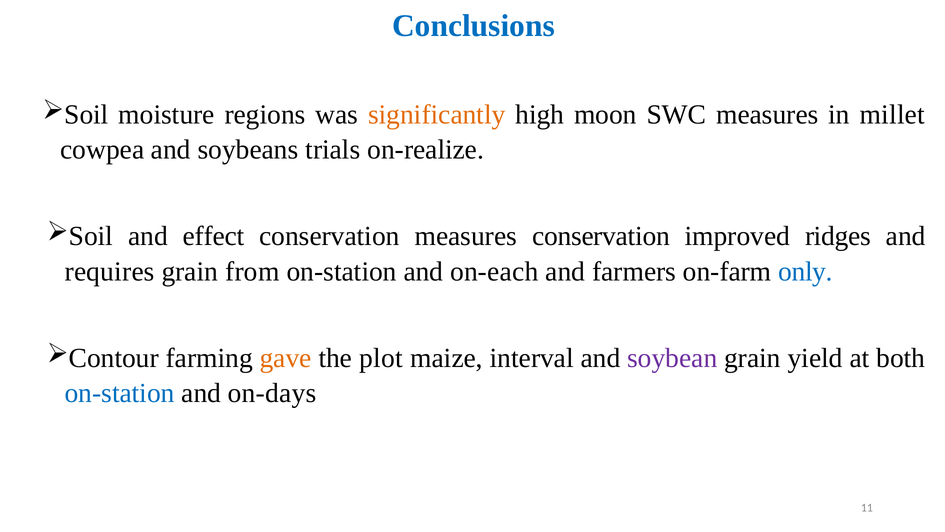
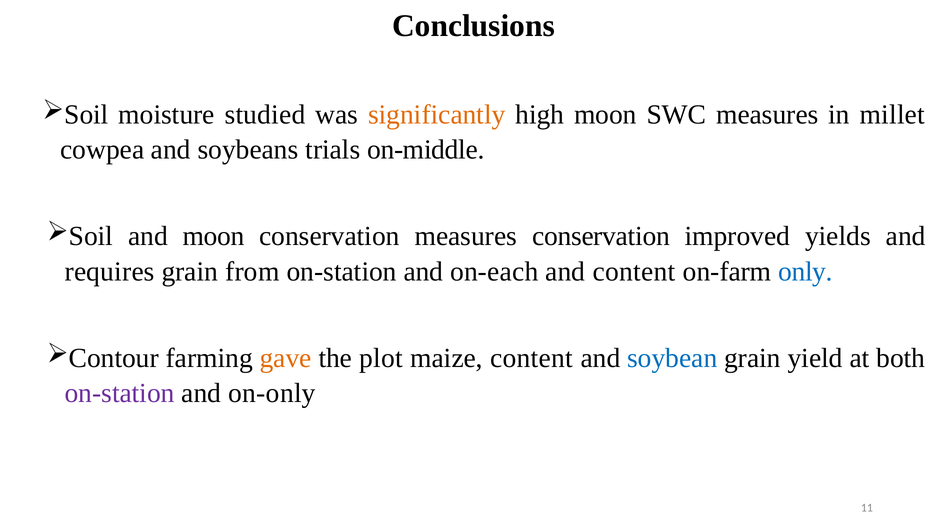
Conclusions colour: blue -> black (473, 26)
regions: regions -> studied (265, 114)
on-realize: on-realize -> on-middle (426, 150)
and effect: effect -> moon (214, 236)
ridges: ridges -> yields (838, 236)
and farmers: farmers -> content (634, 271)
maize interval: interval -> content (532, 358)
soybean colour: purple -> blue (672, 358)
on-station colour: blue -> purple (120, 393)
on-days: on-days -> on-only (272, 393)
